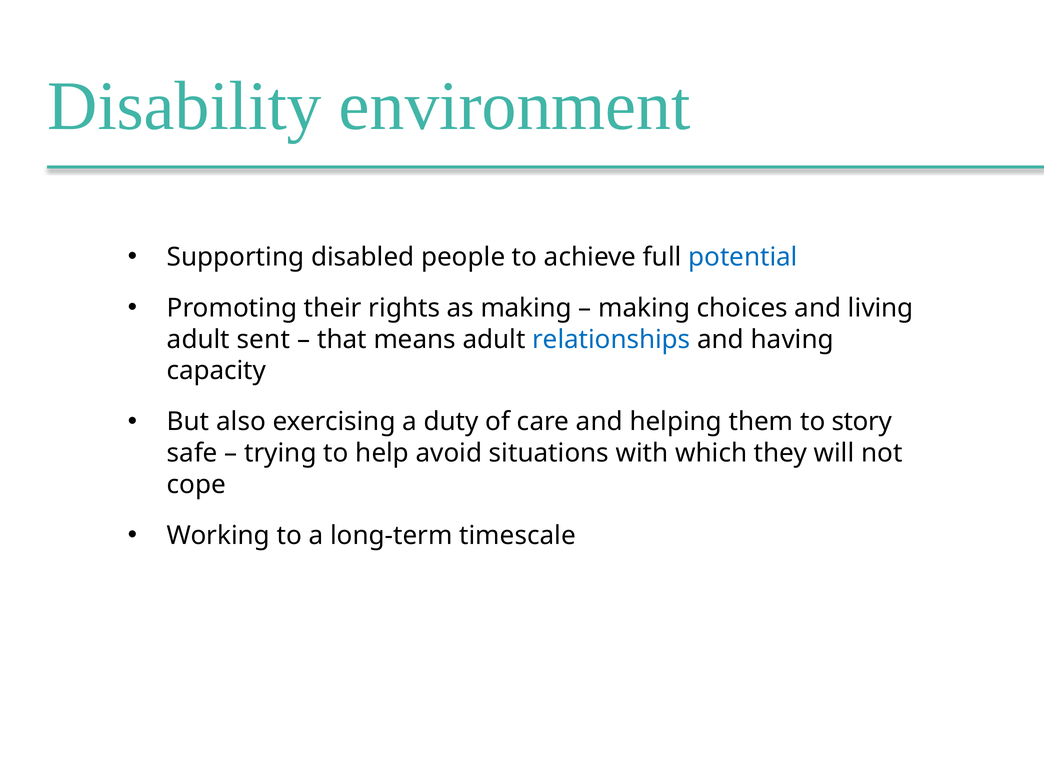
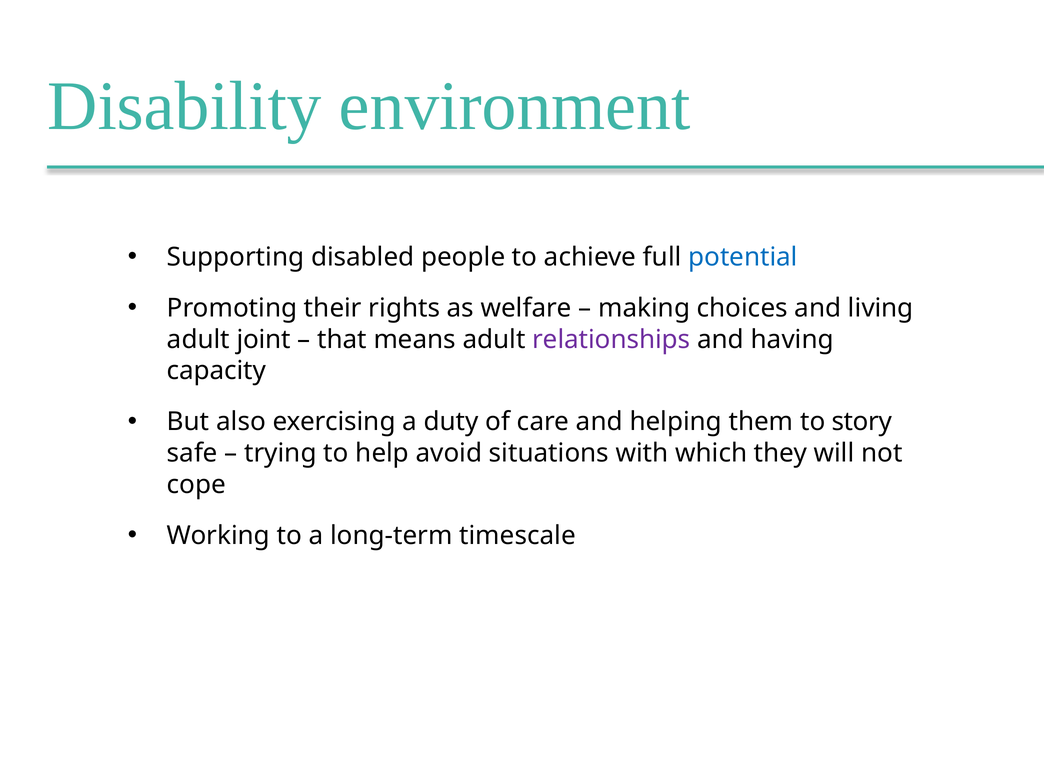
as making: making -> welfare (526, 308)
sent: sent -> joint (264, 339)
relationships colour: blue -> purple (611, 339)
